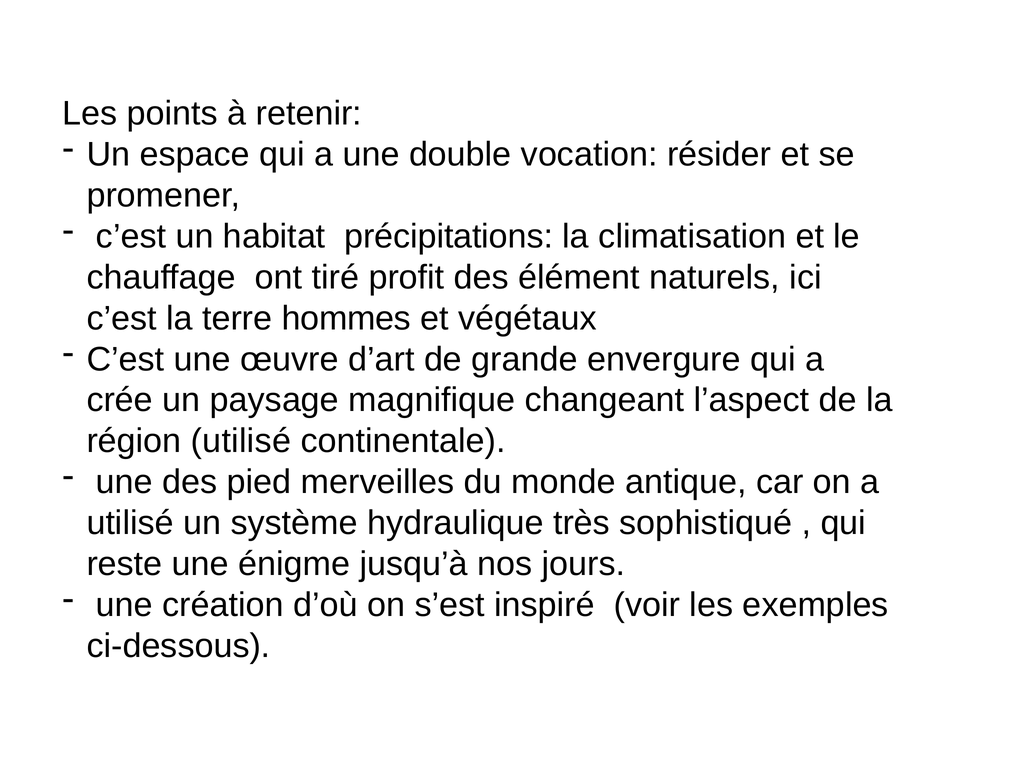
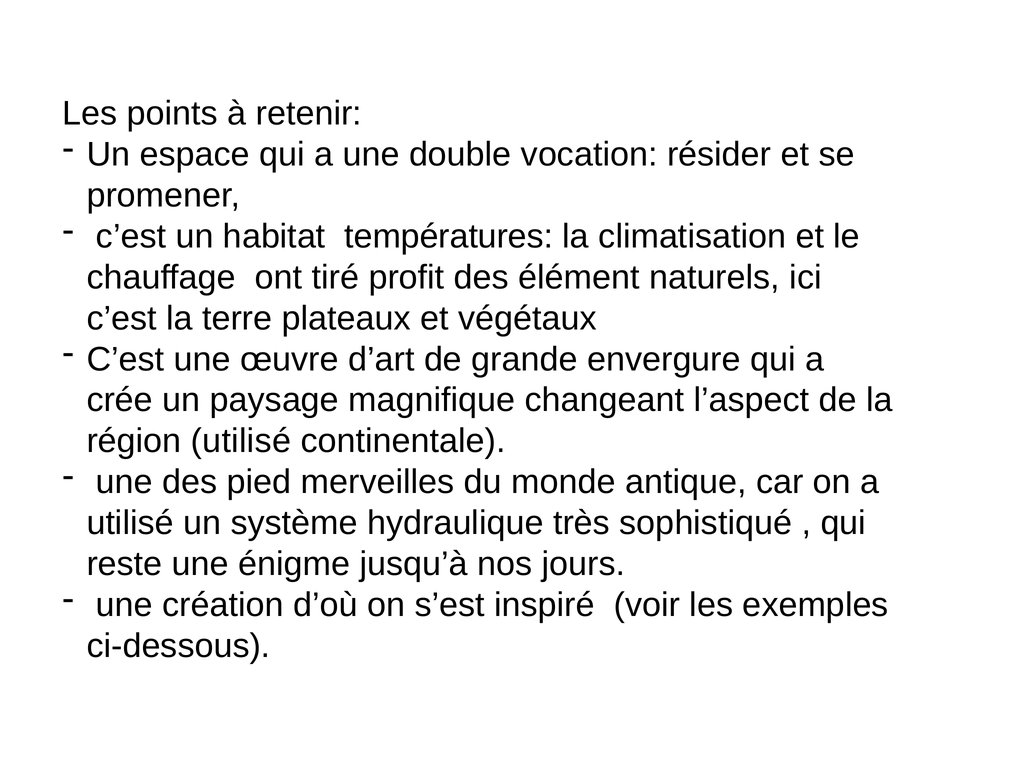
précipitations: précipitations -> températures (449, 236)
hommes: hommes -> plateaux (346, 318)
